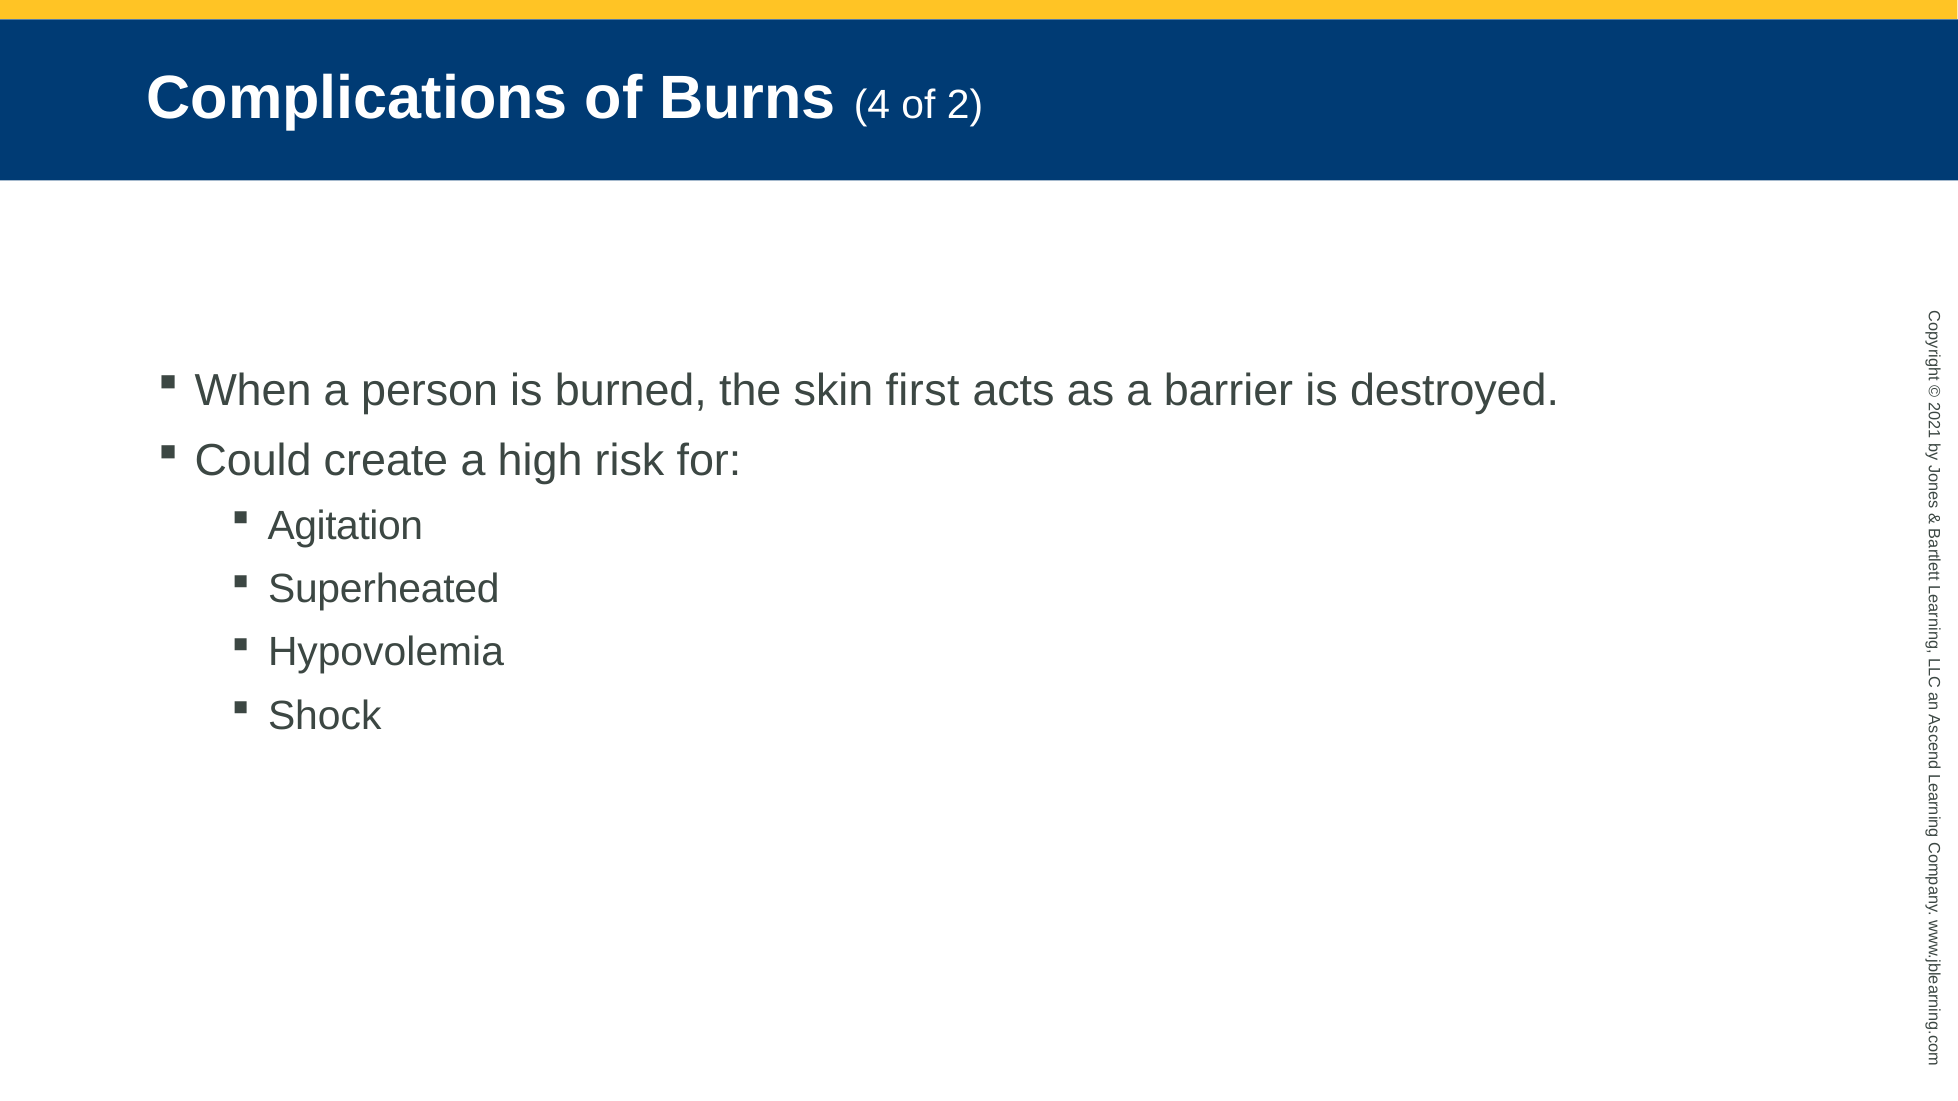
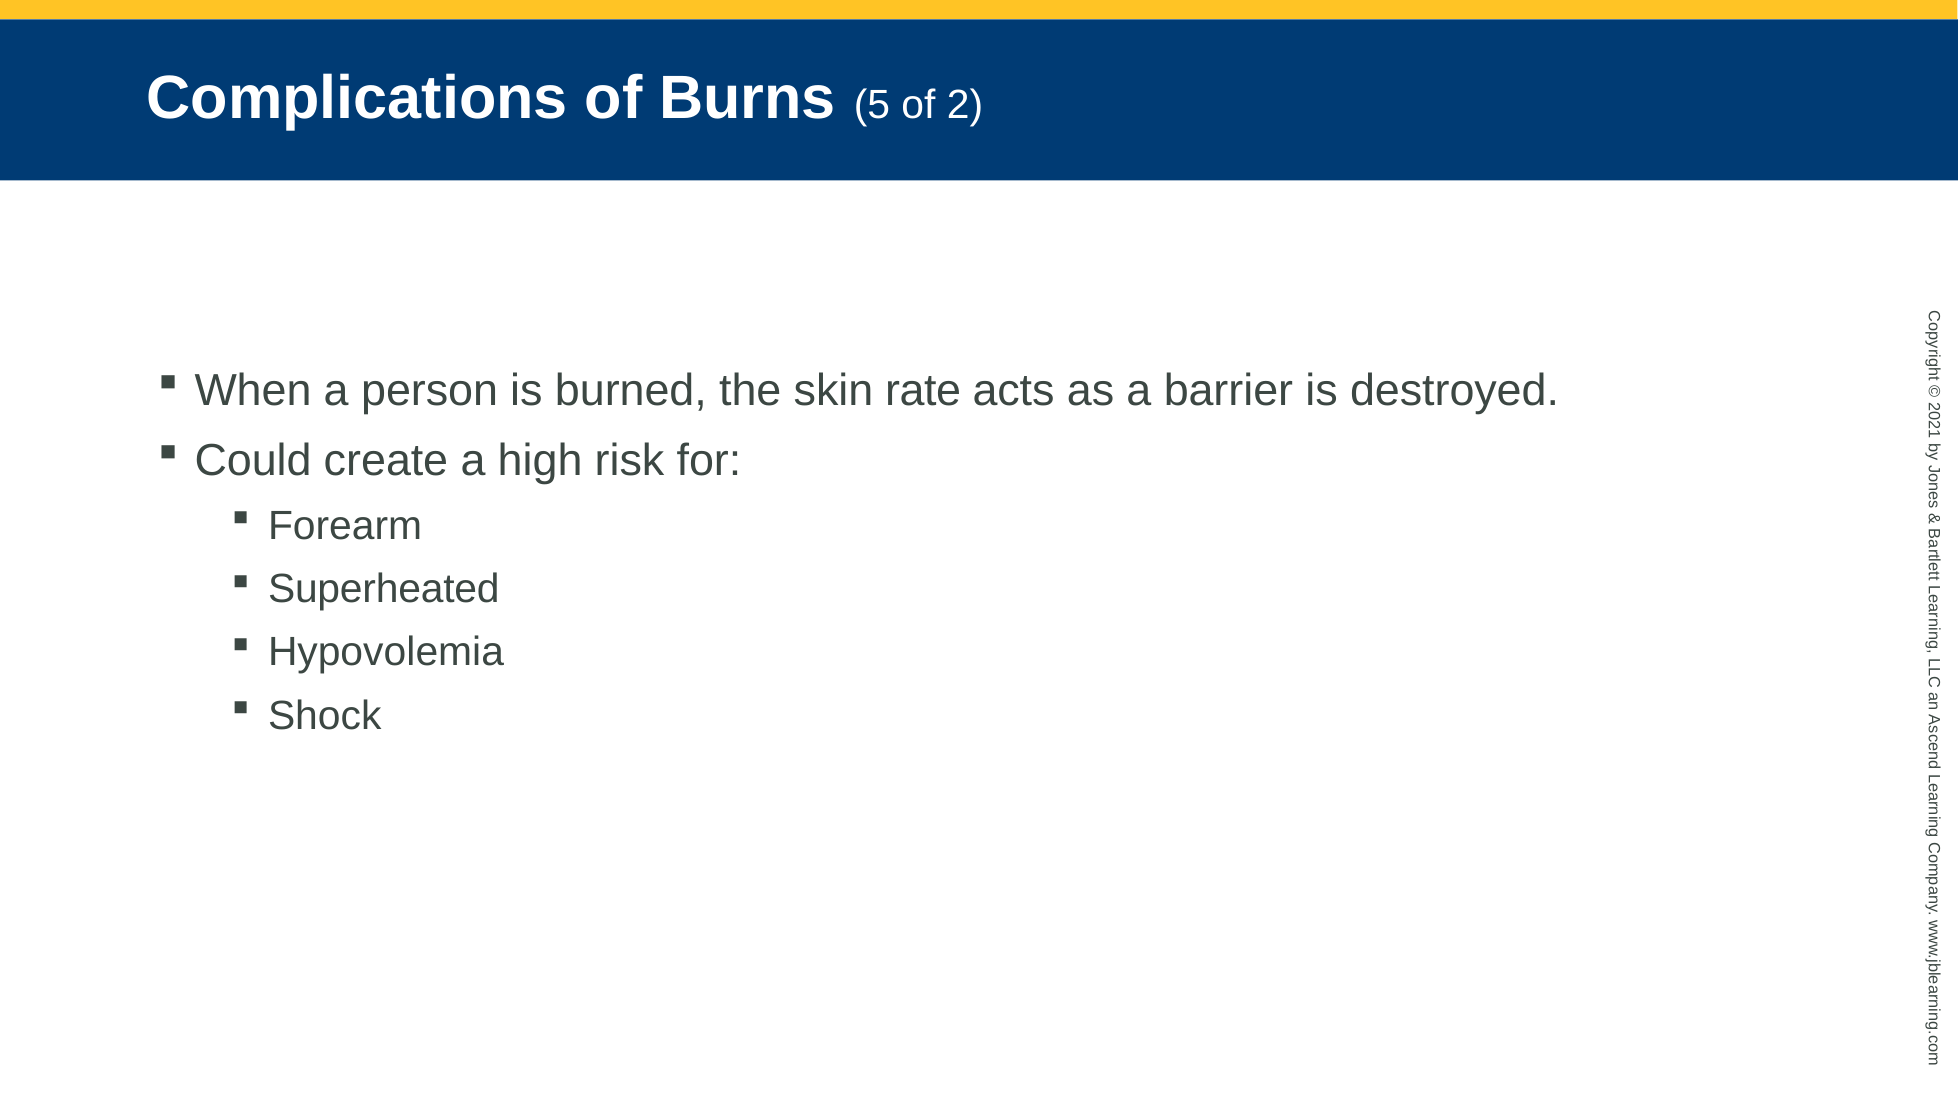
4: 4 -> 5 (872, 105)
first: first -> rate (923, 391)
Agitation: Agitation -> Forearm (345, 526)
